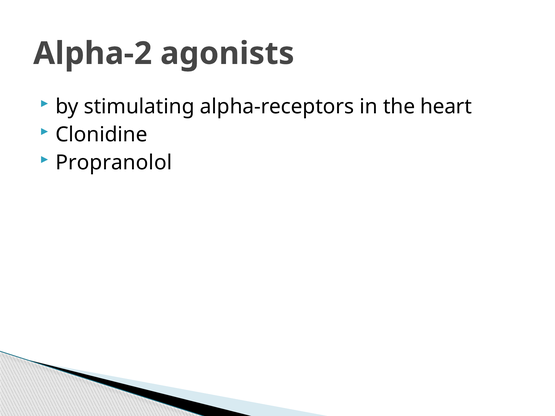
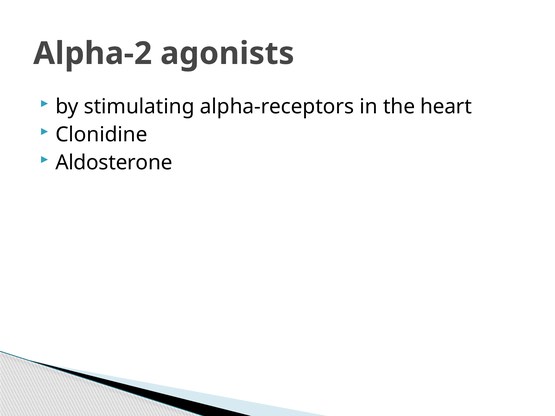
Propranolol: Propranolol -> Aldosterone (114, 163)
